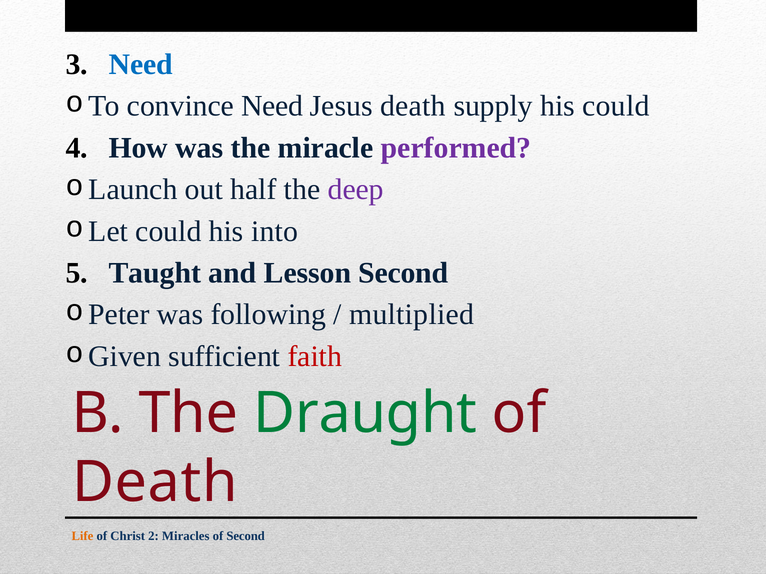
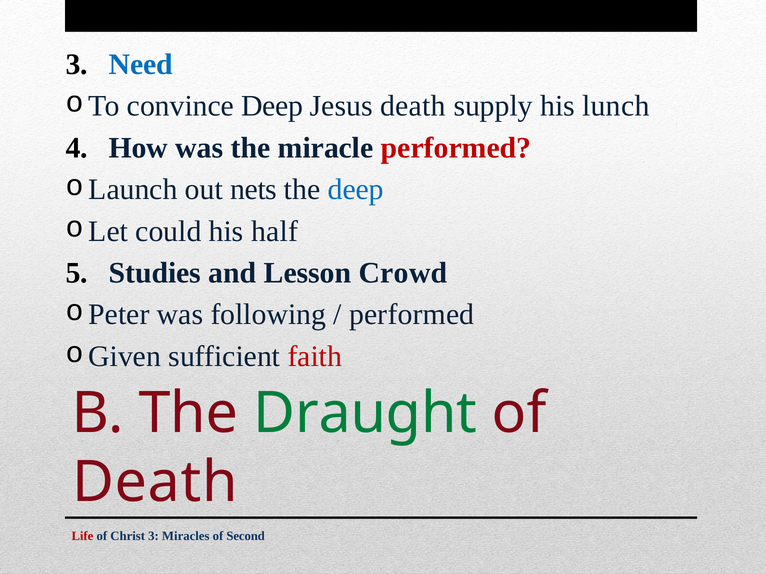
convince Need: Need -> Deep (272, 106)
his could: could -> lunch (616, 106)
performed colour: purple -> red (456, 148)
half: half -> nets (254, 190)
deep colour: purple -> blue (356, 190)
into: into -> half (275, 231)
Taught: Taught -> Studies (155, 273)
Lesson Second: Second -> Crowd (403, 273)
multiplied: multiplied -> performed (412, 315)
Life colour: orange -> red (82, 536)
Christ 2: 2 -> 3 (154, 536)
